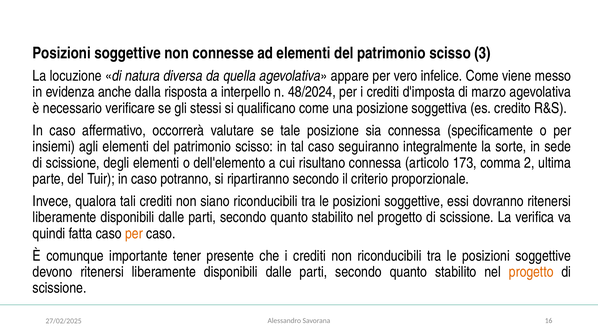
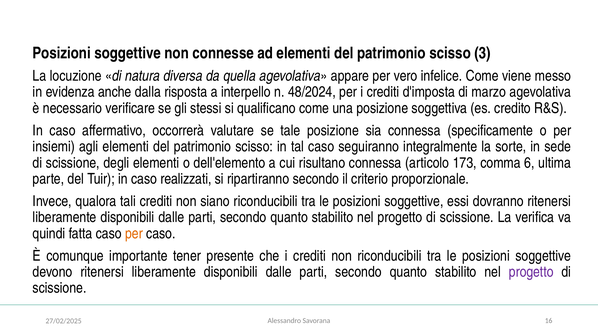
2: 2 -> 6 (529, 163)
potranno: potranno -> realizzati (186, 179)
progetto colour: orange -> purple (531, 272)
